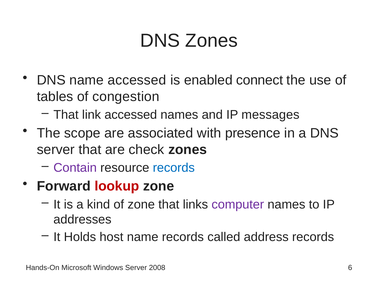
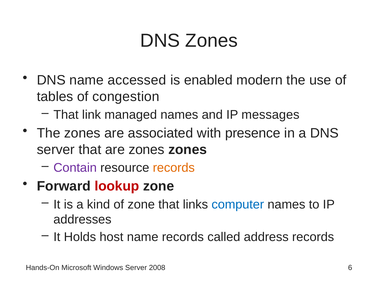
connect: connect -> modern (260, 80)
link accessed: accessed -> managed (131, 115)
The scope: scope -> zones (82, 133)
are check: check -> zones (147, 150)
records colour: blue -> orange (174, 168)
computer colour: purple -> blue (238, 205)
